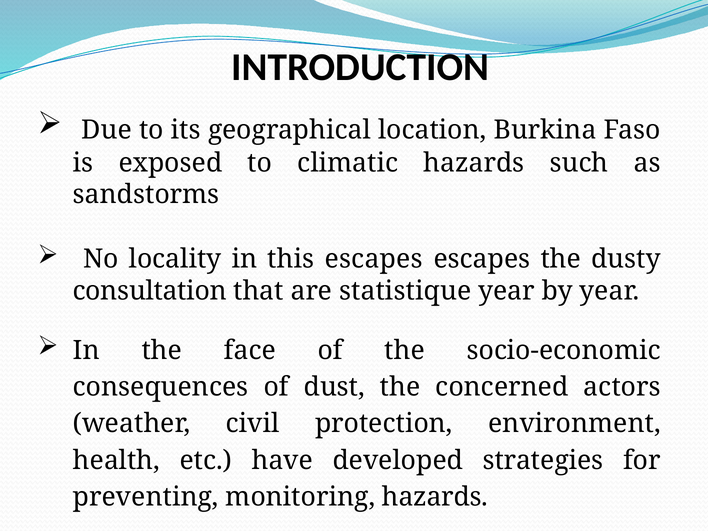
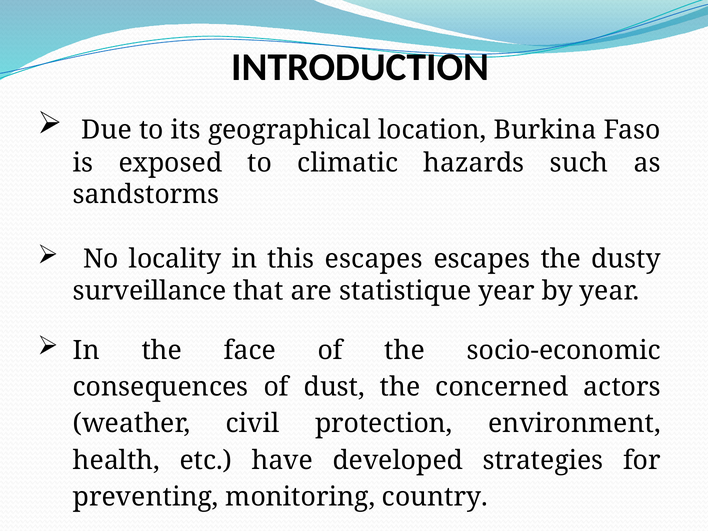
consultation: consultation -> surveillance (150, 291)
monitoring hazards: hazards -> country (435, 497)
